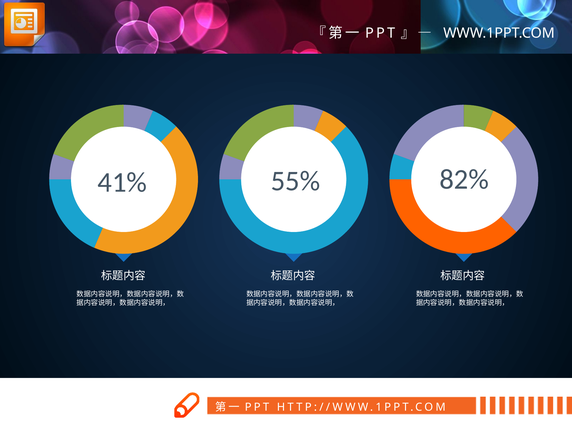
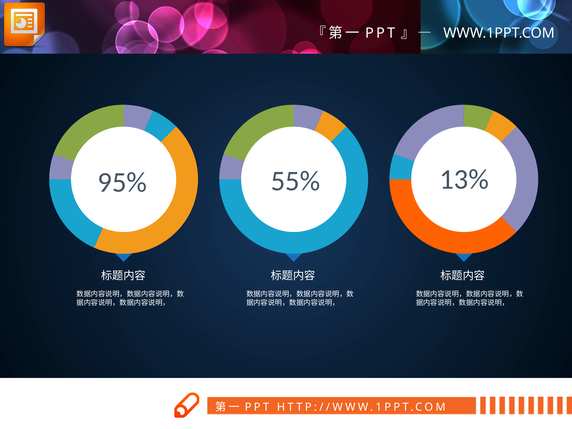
41%: 41% -> 95% (122, 182)
82%: 82% -> 13% (464, 180)
